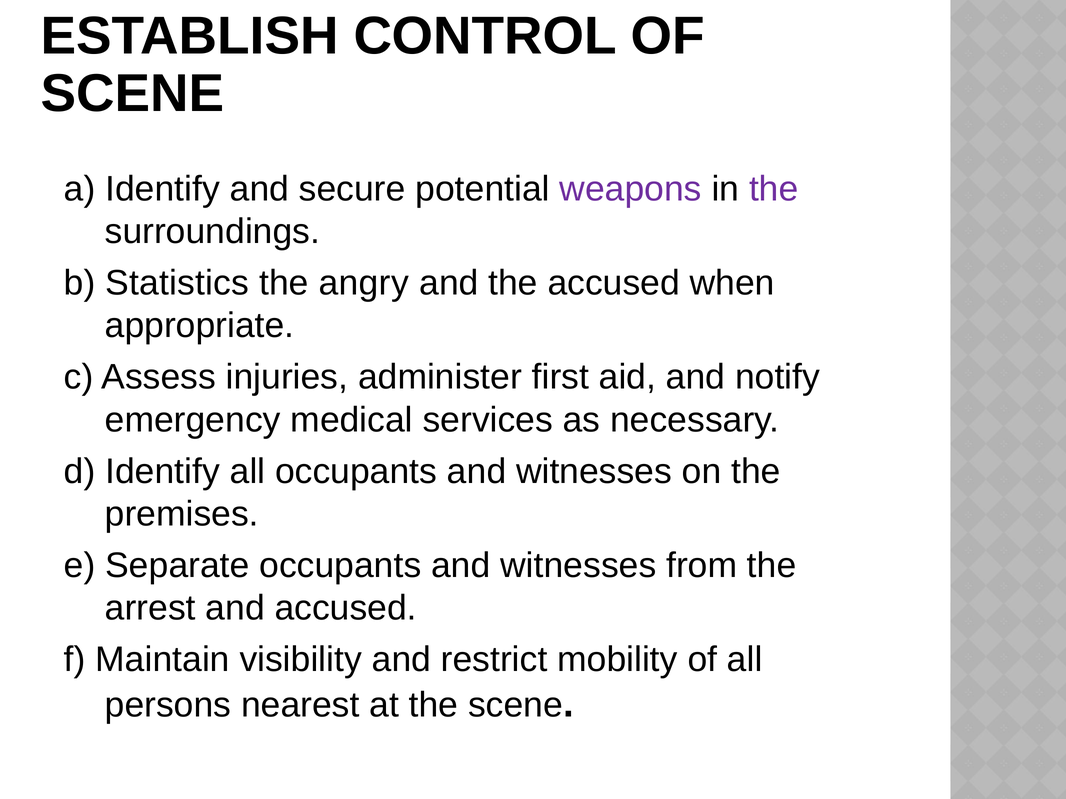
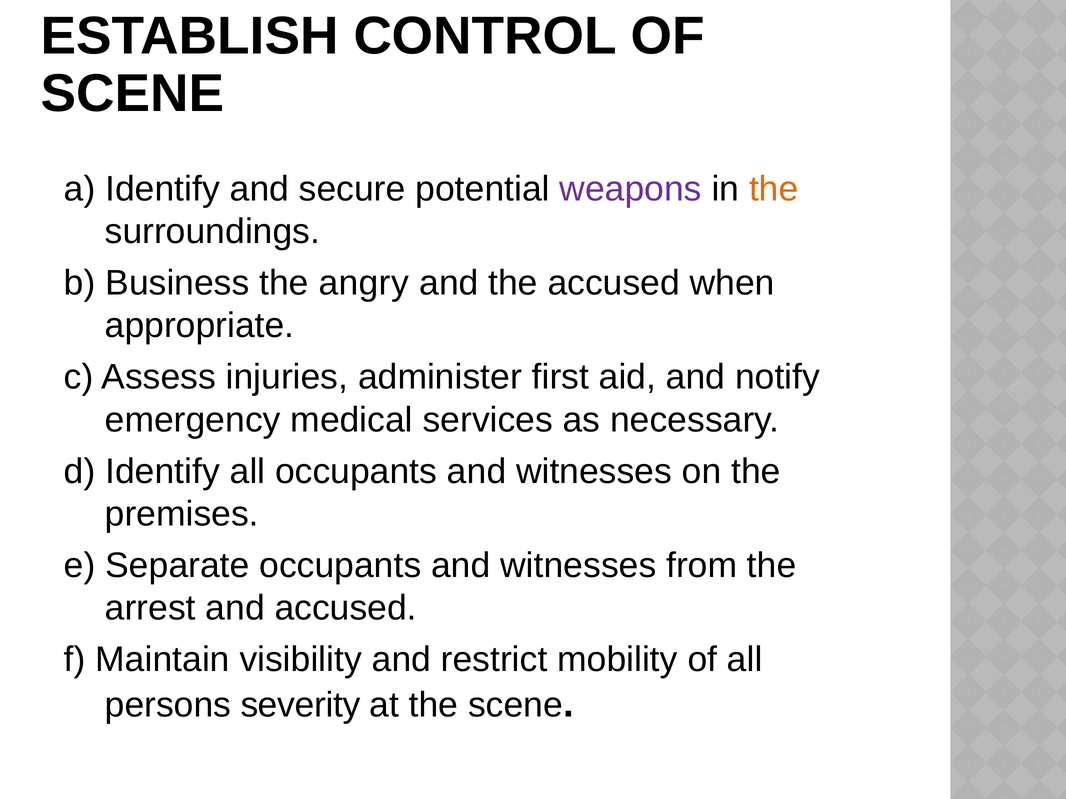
the colour: purple -> orange (774, 189)
Statistics: Statistics -> Business (177, 283)
nearest: nearest -> severity (300, 706)
